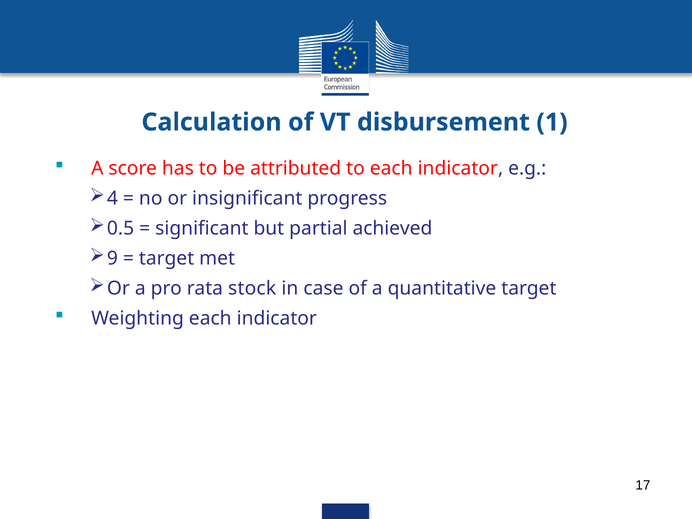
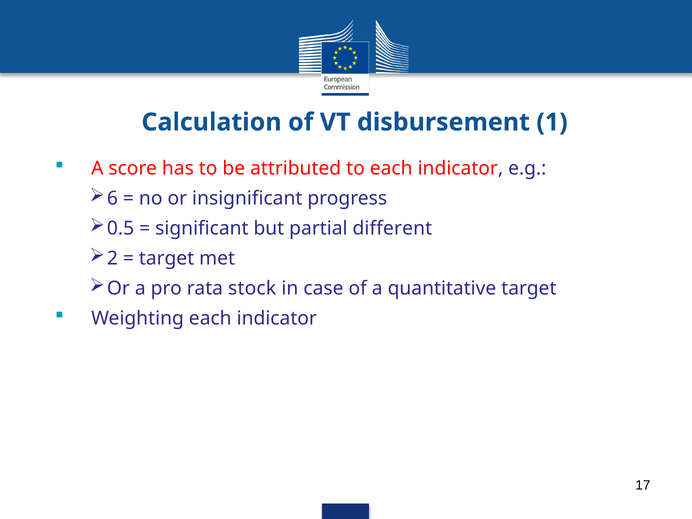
4: 4 -> 6 (112, 198)
achieved: achieved -> different (392, 228)
9: 9 -> 2 (112, 258)
